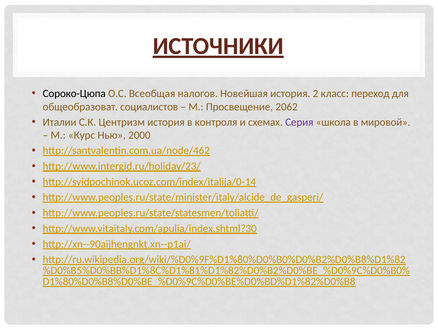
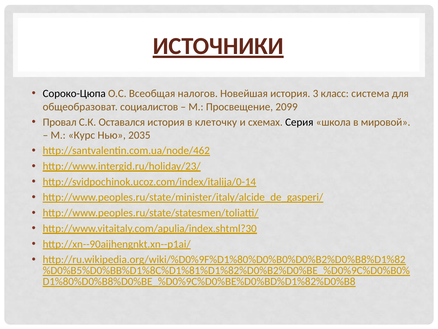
2: 2 -> 3 (316, 93)
переход: переход -> система (370, 93)
2062: 2062 -> 2099 (287, 107)
Италии: Италии -> Провал (60, 122)
Центризм: Центризм -> Оставался (122, 122)
контроля: контроля -> клеточку (216, 122)
Серия colour: purple -> black (299, 122)
2000: 2000 -> 2035 (139, 135)
